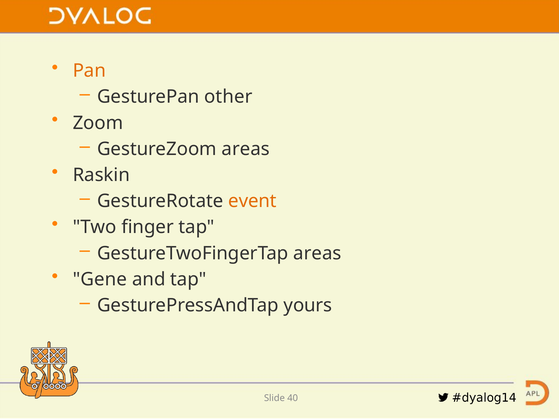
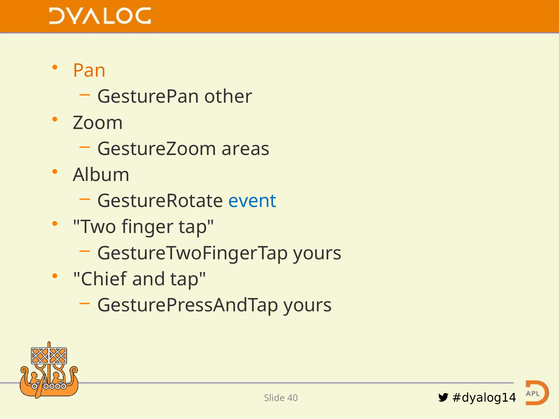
Raskin: Raskin -> Album (101, 175)
event colour: orange -> blue (252, 201)
GestureTwoFingerTap areas: areas -> yours (318, 253)
Gene: Gene -> Chief (100, 279)
